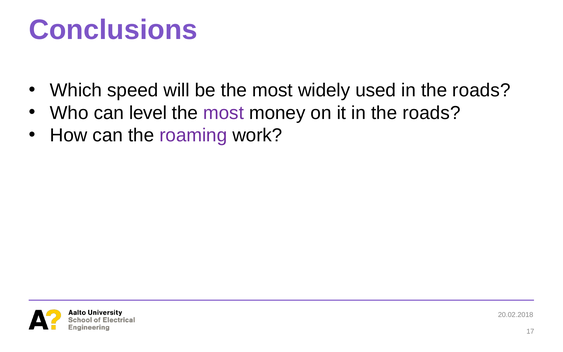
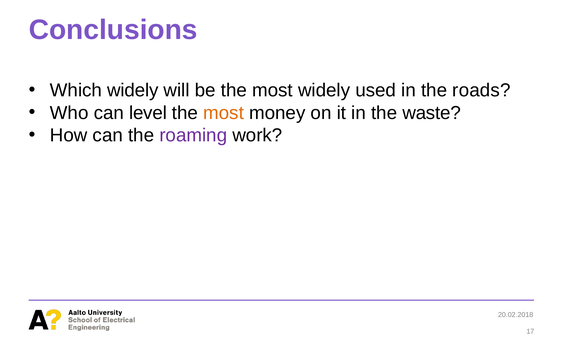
Which speed: speed -> widely (133, 90)
most colour: purple -> orange (224, 113)
it in the roads: roads -> waste (432, 113)
